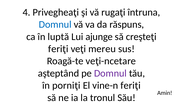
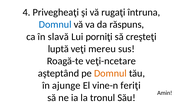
luptă: luptă -> slavă (58, 37)
ajunge: ajunge -> porniţi (99, 37)
feriţi: feriţi -> luptă (58, 49)
Domnul colour: purple -> orange (110, 73)
porniţi: porniţi -> ajunge (66, 85)
